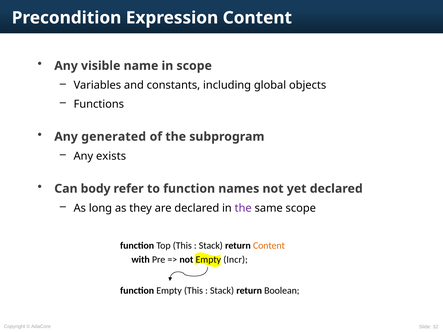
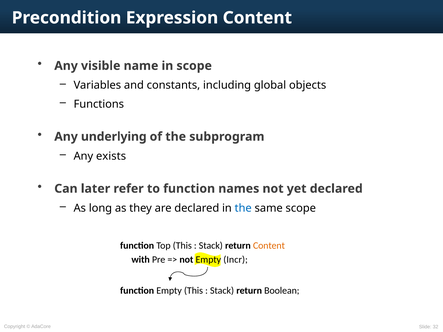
generated: generated -> underlying (114, 137)
body: body -> later (96, 189)
the colour: purple -> blue (243, 208)
